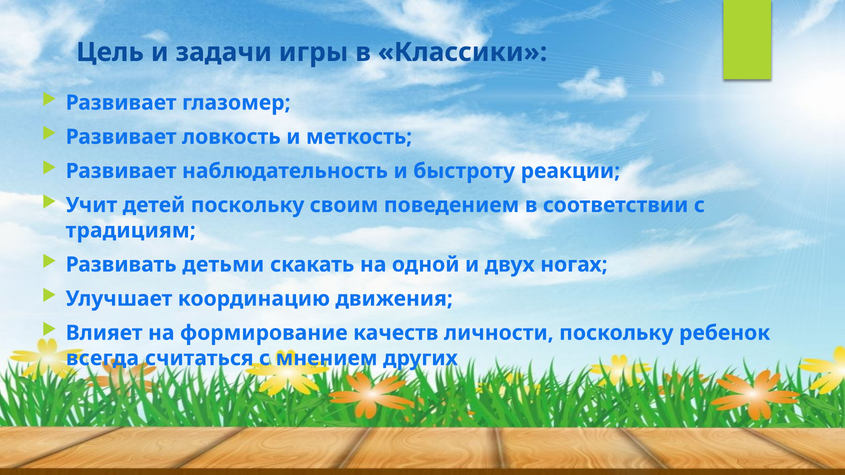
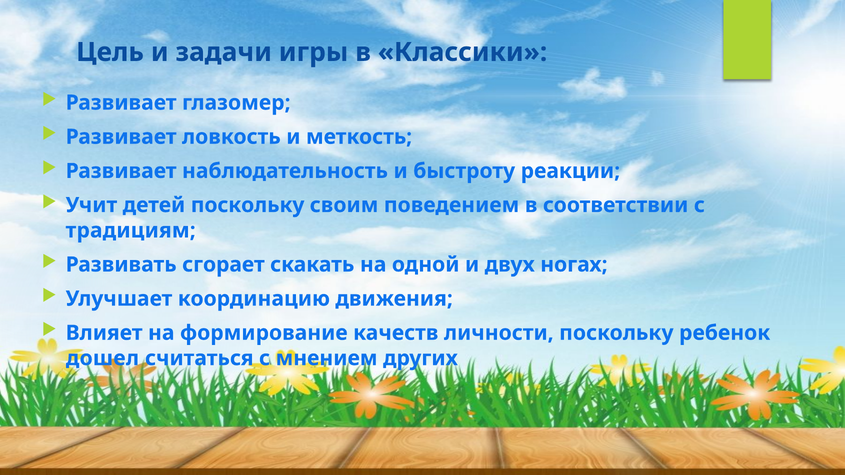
детьми: детьми -> сгорает (223, 265)
всегда: всегда -> дошел (102, 358)
